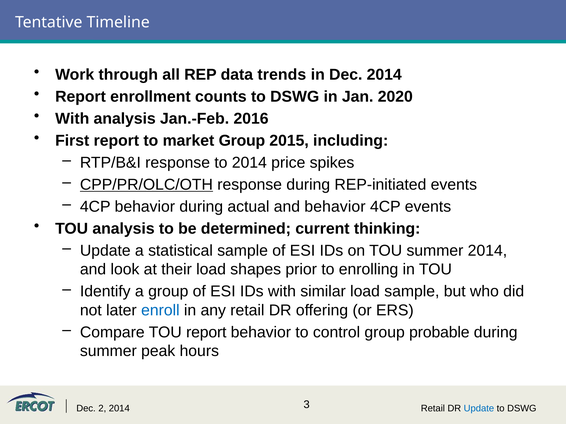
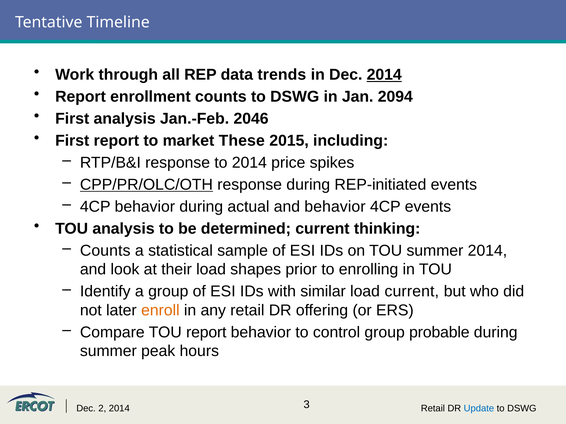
2014 underline: none -> present (384, 75)
2020: 2020 -> 2094 (395, 97)
With: With -> First (72, 119)
2016: 2016 -> 2046 (251, 119)
market Group: Group -> These (242, 141)
Update: Update -> Counts (105, 251)
load sample: sample -> current (412, 292)
enroll colour: blue -> orange (160, 311)
